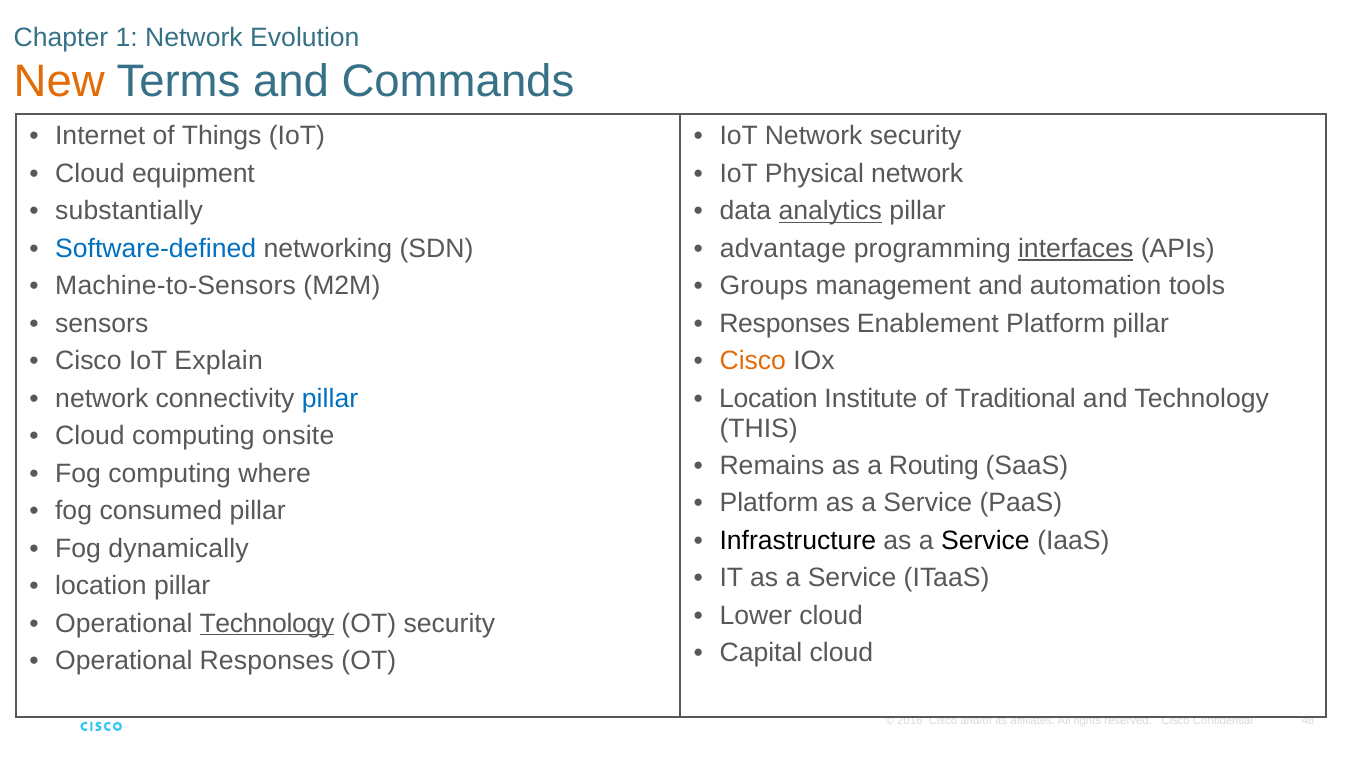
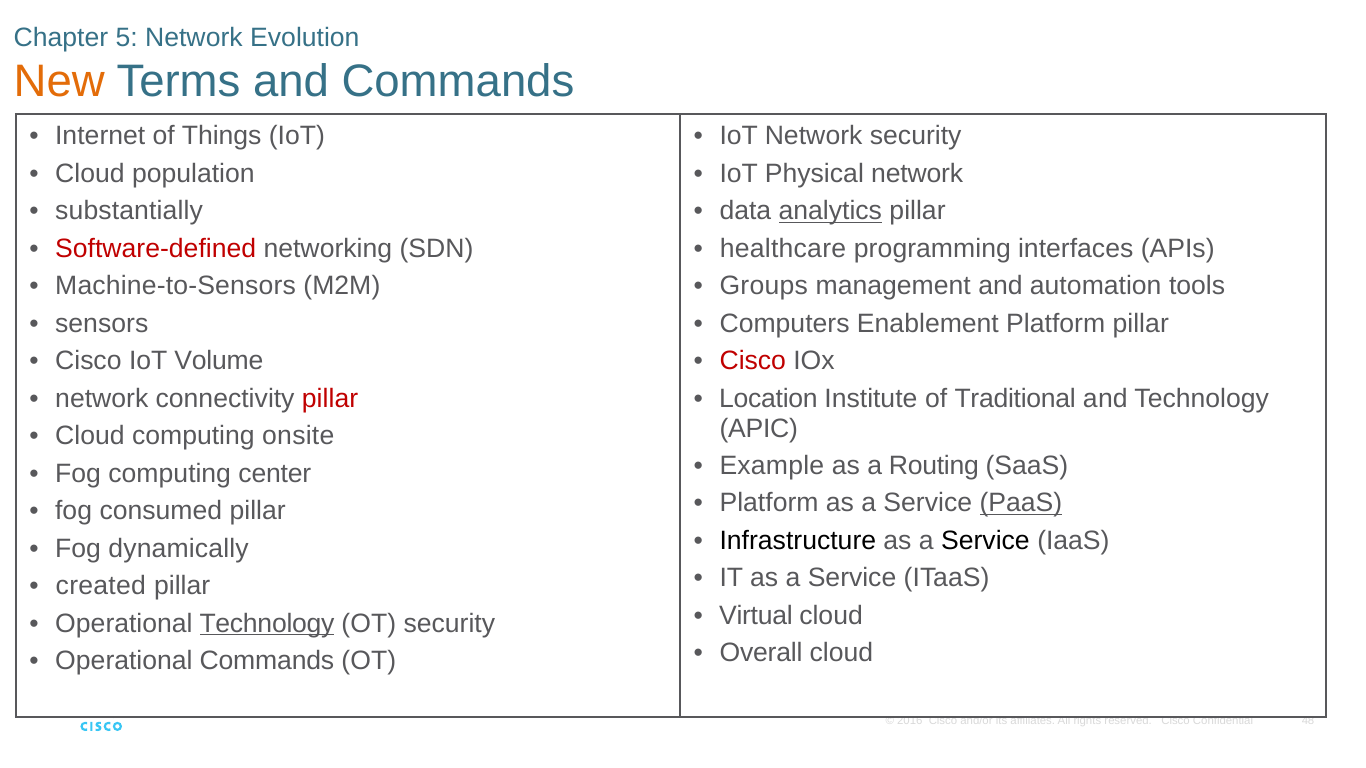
1: 1 -> 5 (127, 37)
equipment: equipment -> population (193, 174)
Software-defined colour: blue -> red (156, 249)
advantage: advantage -> healthcare (783, 249)
interfaces underline: present -> none (1076, 249)
Responses: Responses -> Computers (785, 324)
Explain: Explain -> Volume (219, 361)
Cisco colour: orange -> red (753, 361)
pillar colour: blue -> red (330, 399)
THIS: THIS -> APIC (759, 429)
Remains: Remains -> Example (772, 466)
where: where -> center (275, 474)
PaaS underline: none -> present (1021, 503)
location: location -> created (101, 586)
Lower: Lower -> Virtual (756, 616)
Capital: Capital -> Overall (761, 653)
Operational Responses: Responses -> Commands (267, 661)
